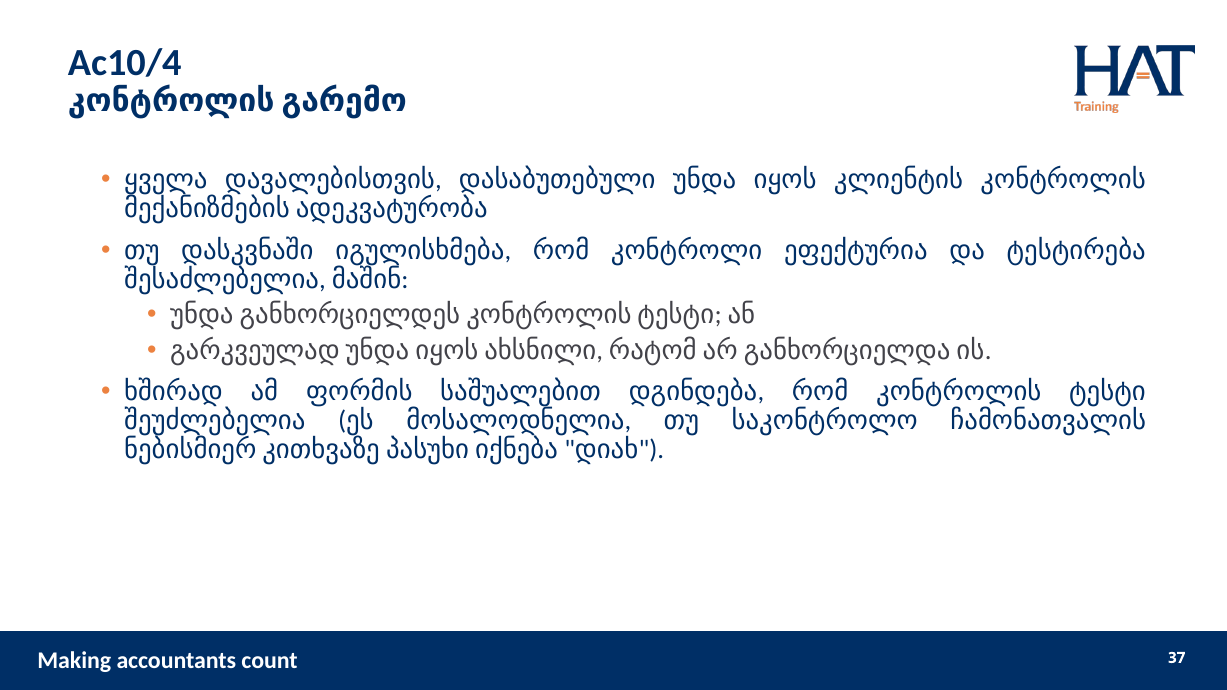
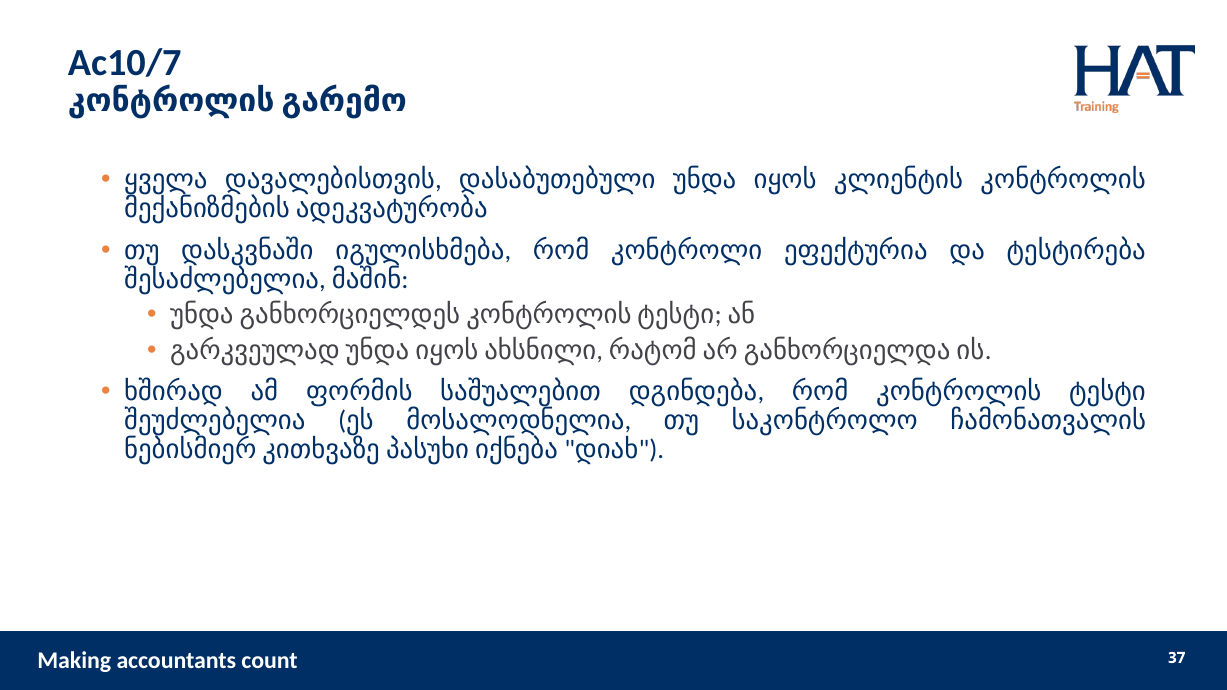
Ac10/4: Ac10/4 -> Ac10/7 (125, 63)
